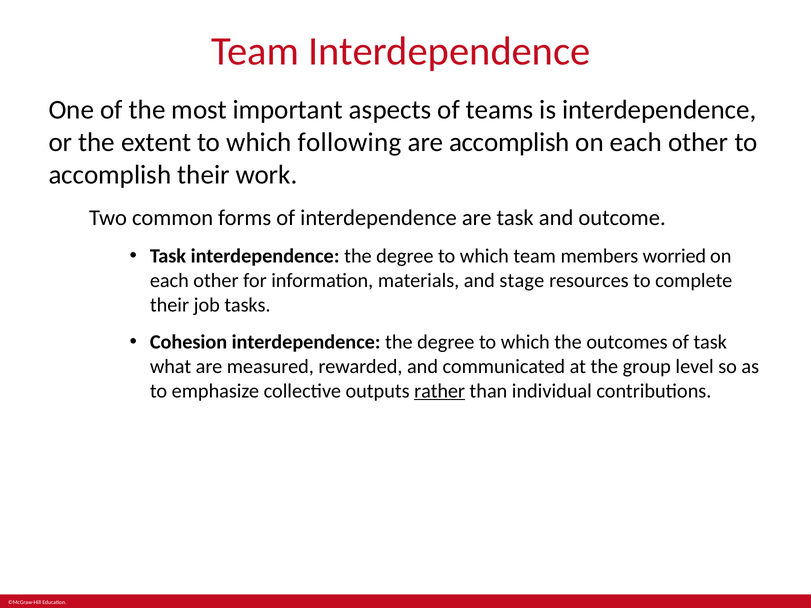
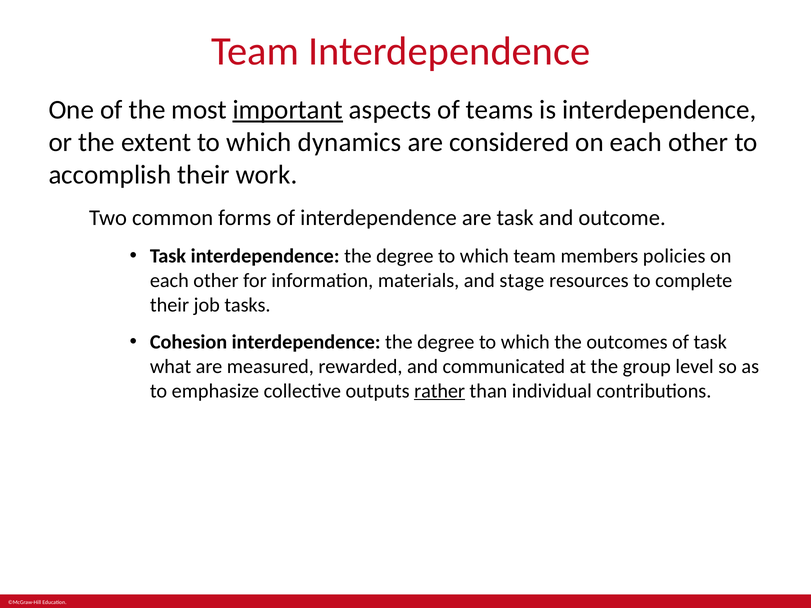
important underline: none -> present (288, 110)
following: following -> dynamics (350, 142)
are accomplish: accomplish -> considered (509, 142)
worried: worried -> policies (674, 256)
